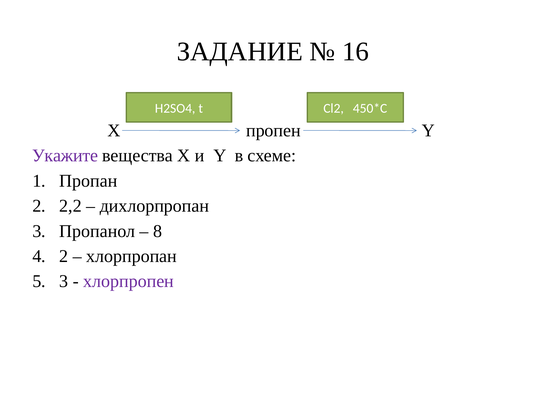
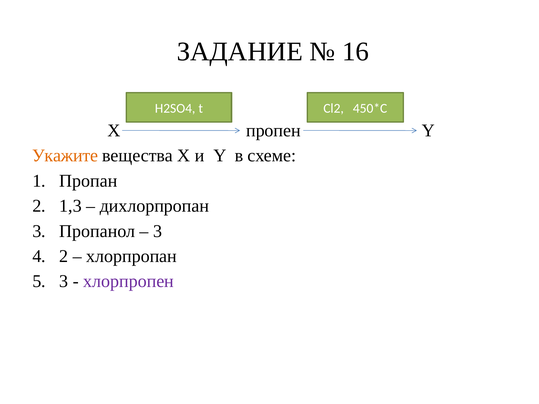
Укажите colour: purple -> orange (65, 156)
2,2: 2,2 -> 1,3 (71, 206)
8: 8 -> 3 (158, 231)
